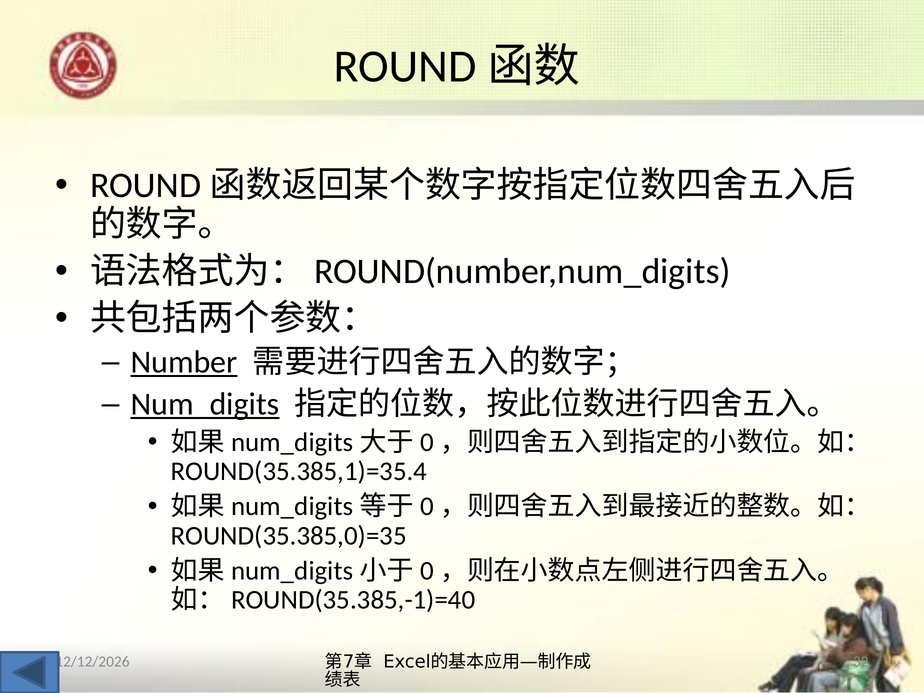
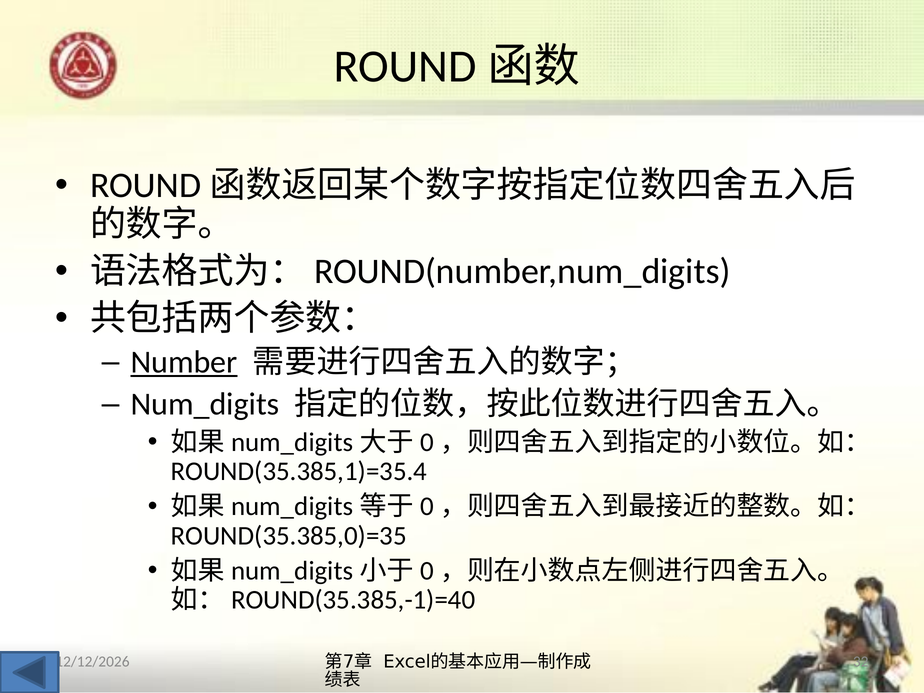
Num_digits underline: present -> none (205, 404)
